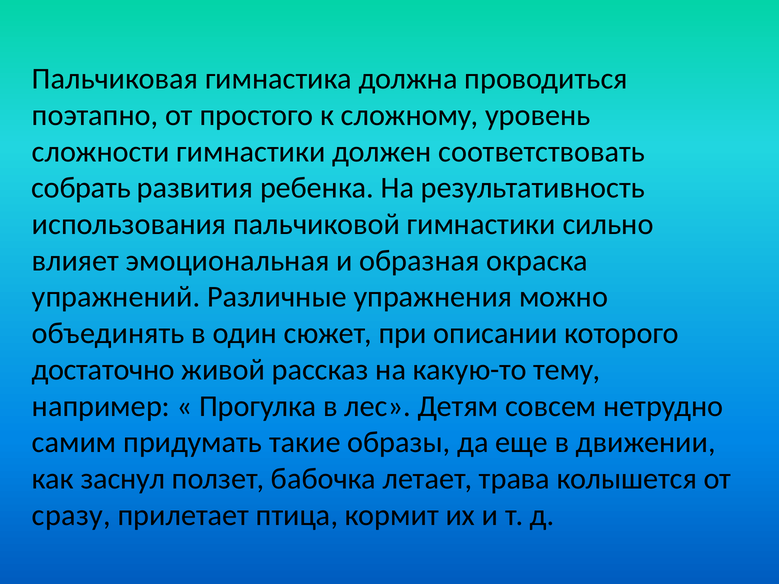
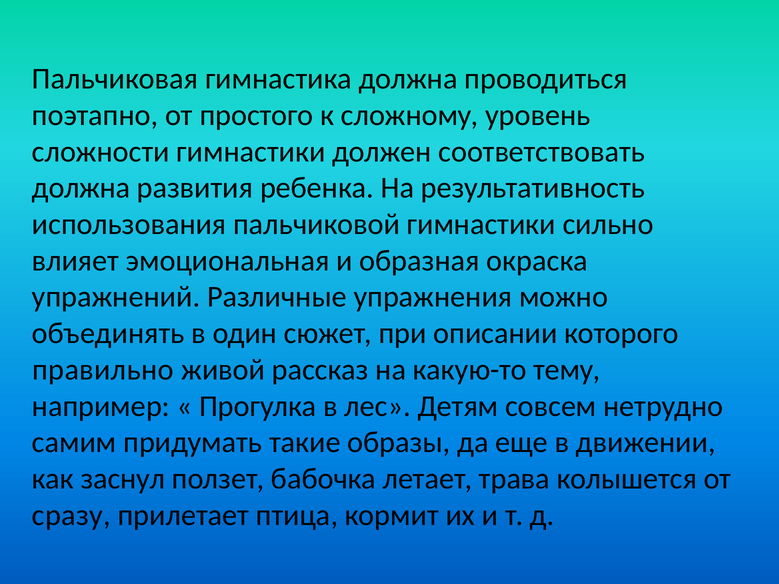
собрать: собрать -> должна (81, 188)
достаточно: достаточно -> правильно (103, 370)
